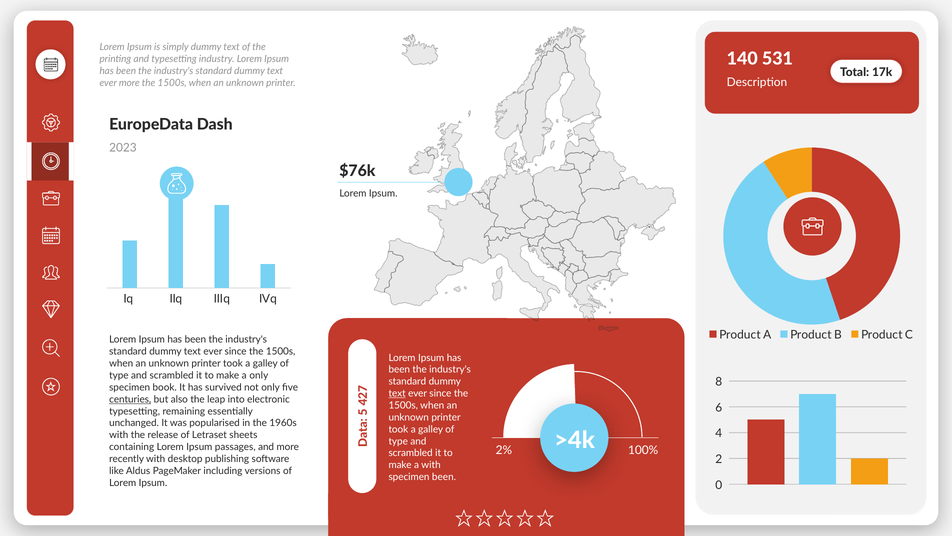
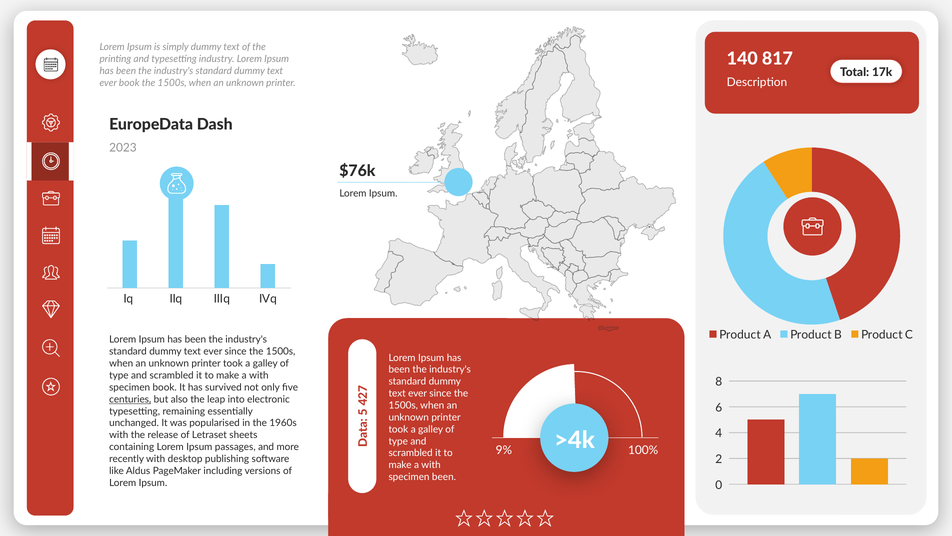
531: 531 -> 817 (777, 59)
ever more: more -> book (129, 83)
only: only -> with (259, 375)
text underline: present -> none (397, 393)
2%: 2% -> 9% (504, 450)
